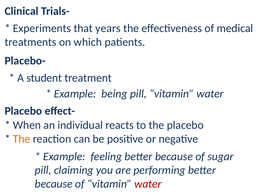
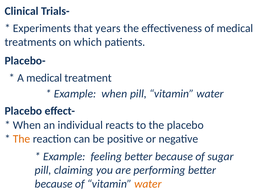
A student: student -> medical (44, 78)
Example being: being -> when (114, 94)
water colour: red -> orange (148, 184)
